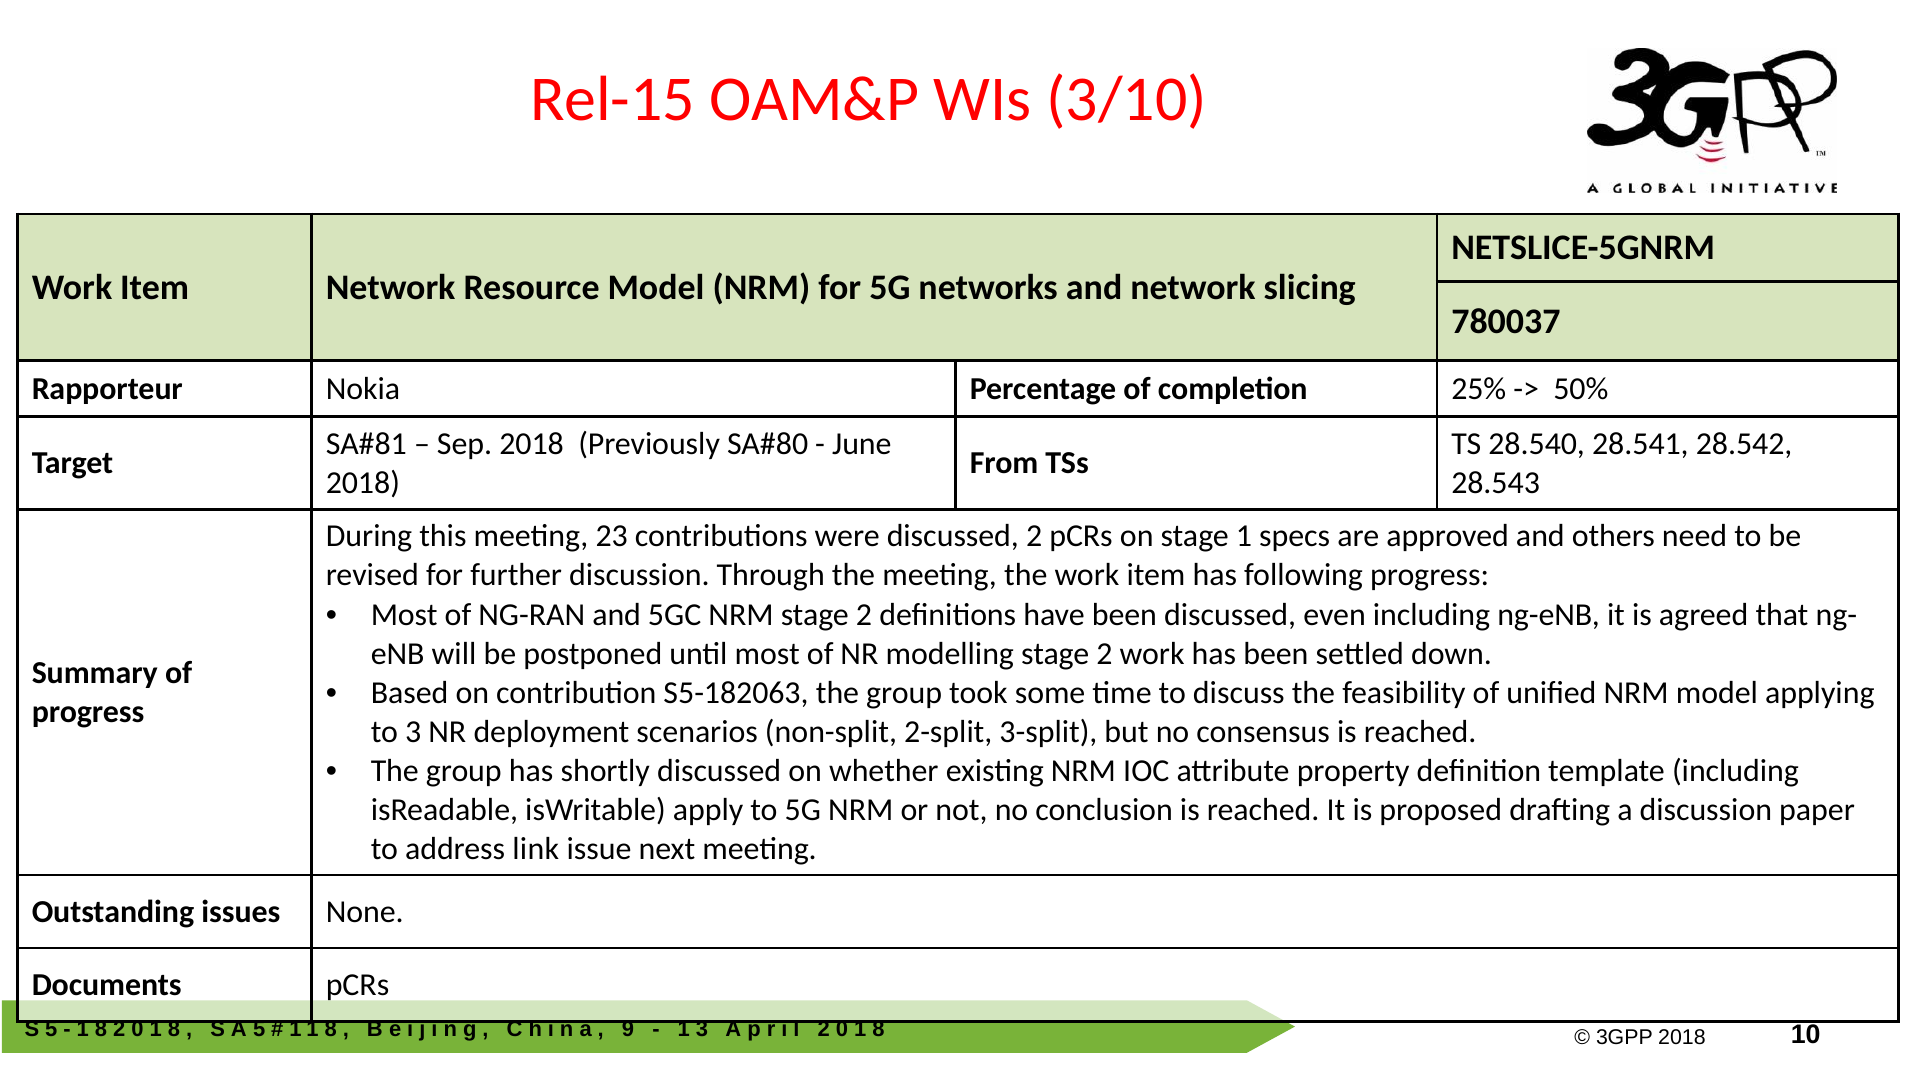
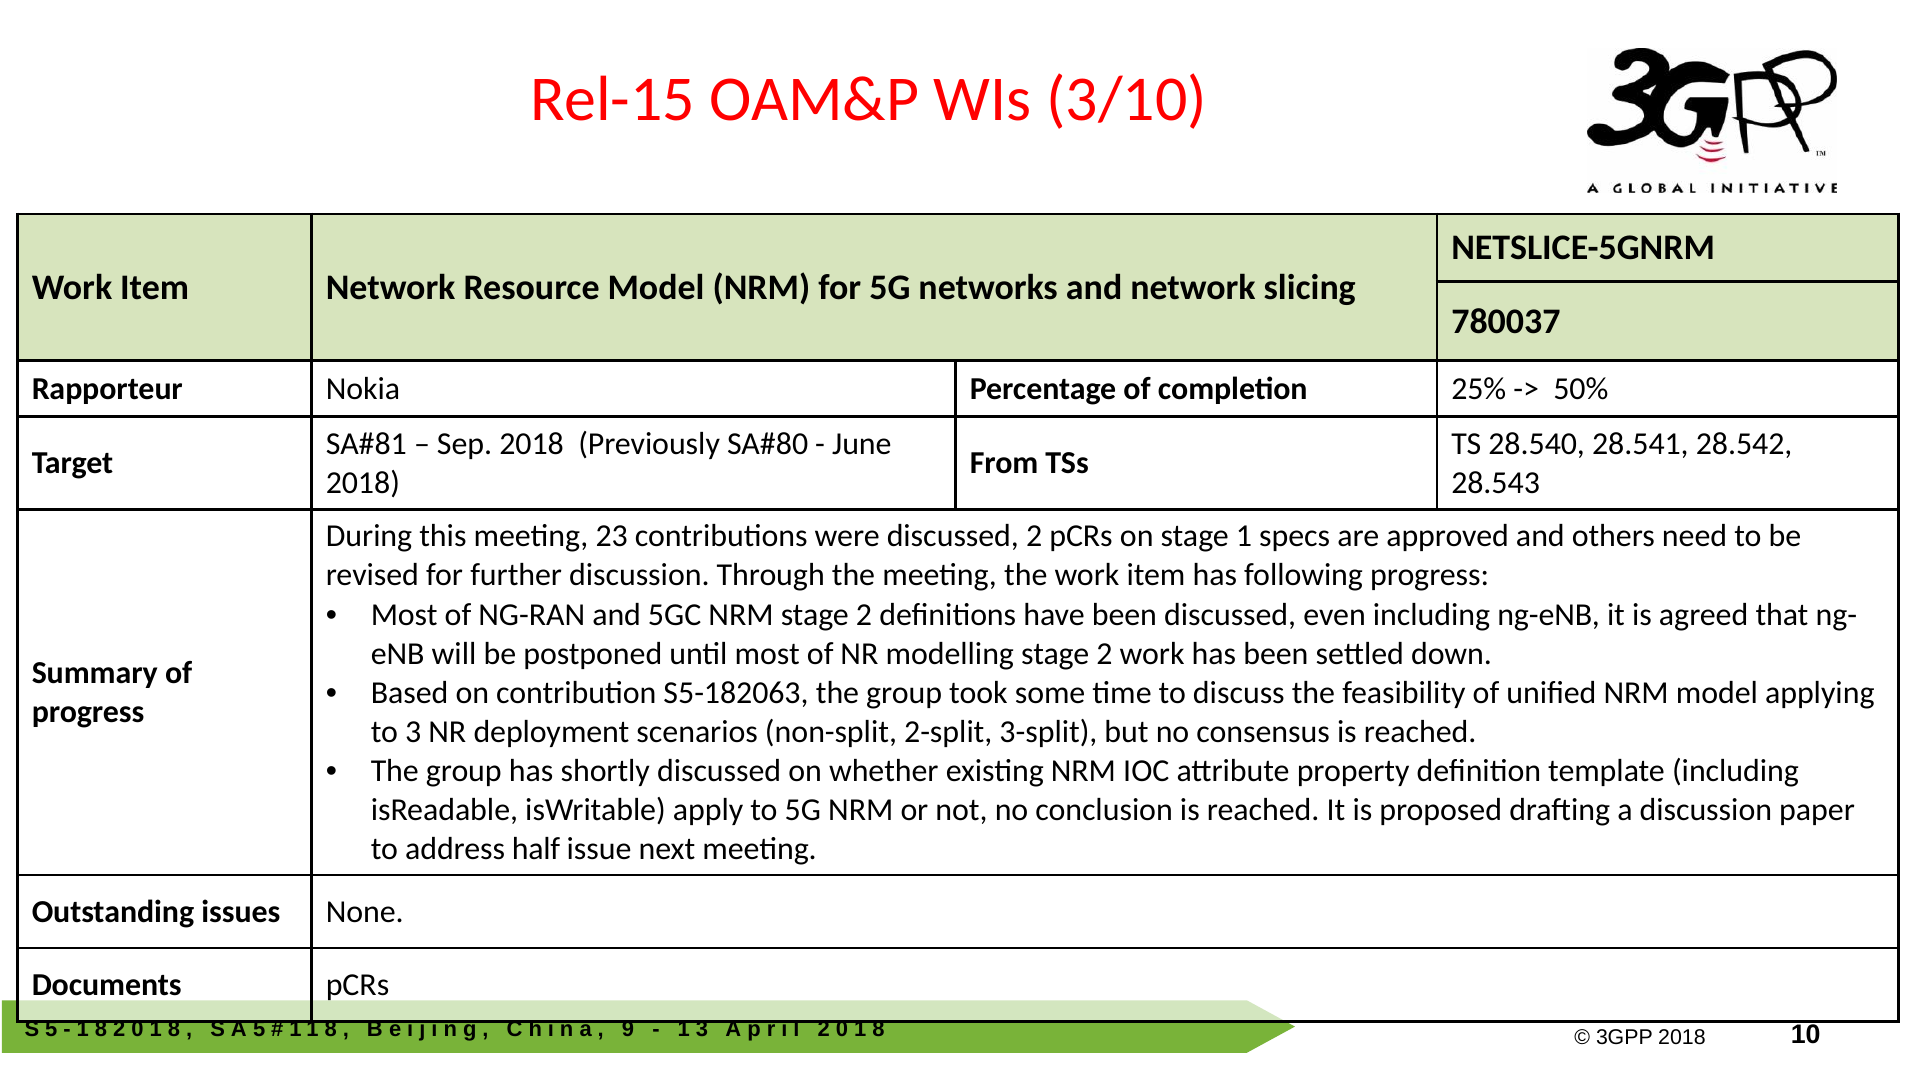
link: link -> half (536, 849)
